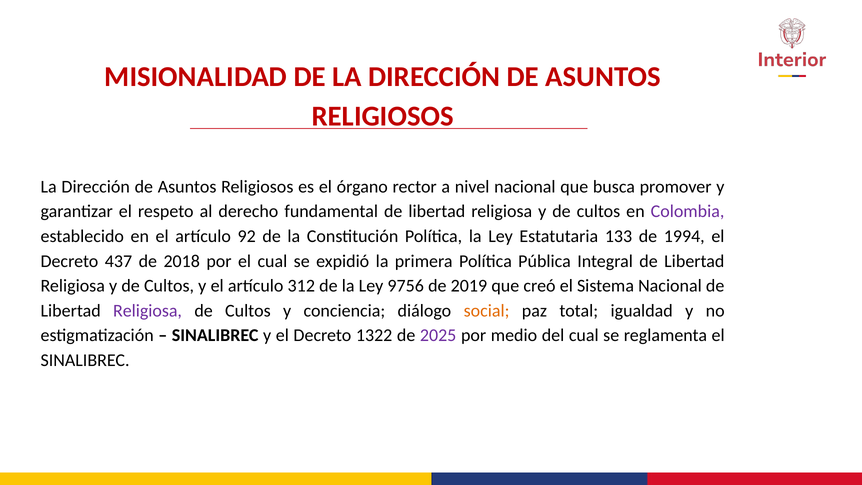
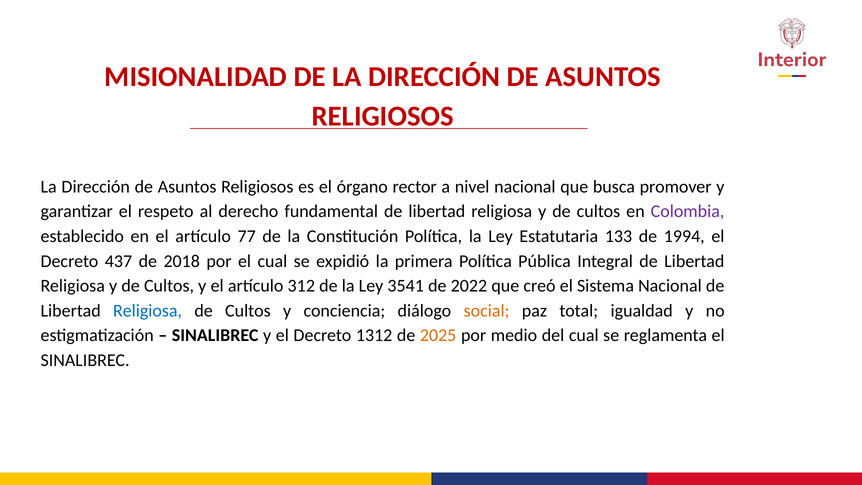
92: 92 -> 77 (247, 236)
9756: 9756 -> 3541 (406, 286)
2019: 2019 -> 2022 (469, 286)
Religiosa colour: purple -> blue (148, 311)
1322: 1322 -> 1312 (374, 335)
2025 colour: purple -> orange (438, 335)
